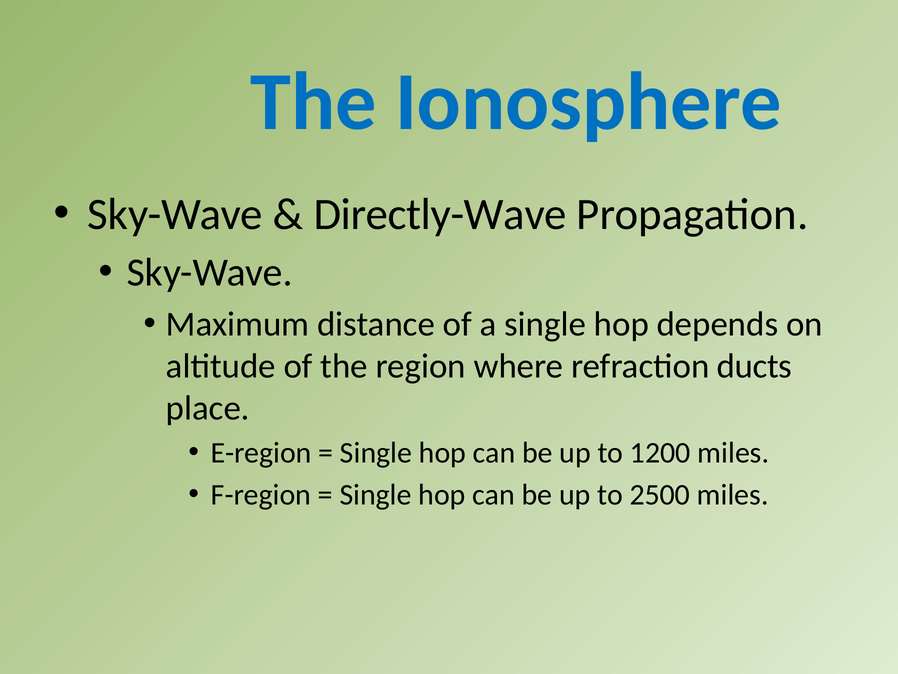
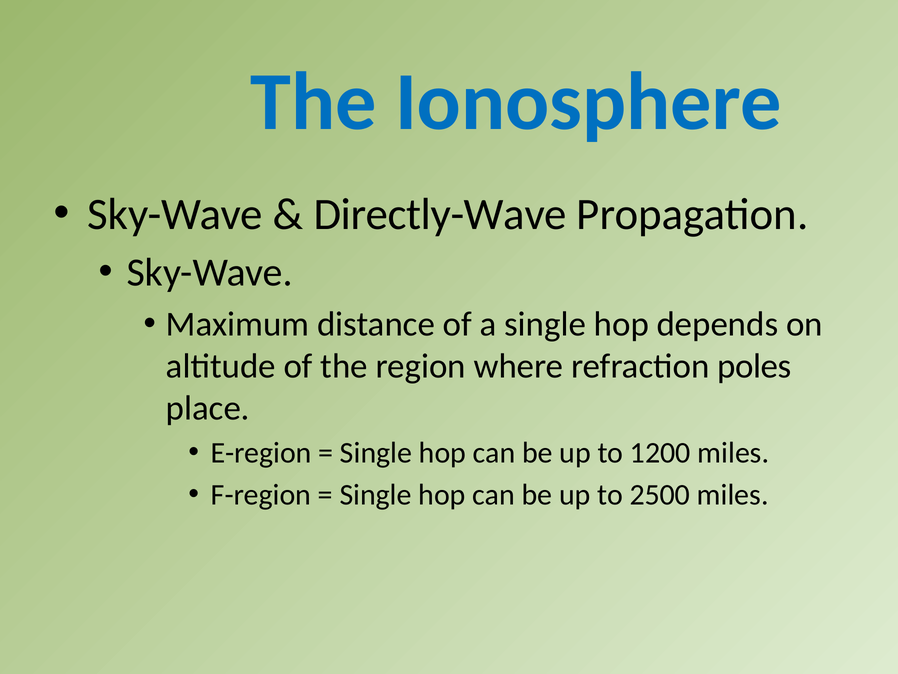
ducts: ducts -> poles (754, 366)
